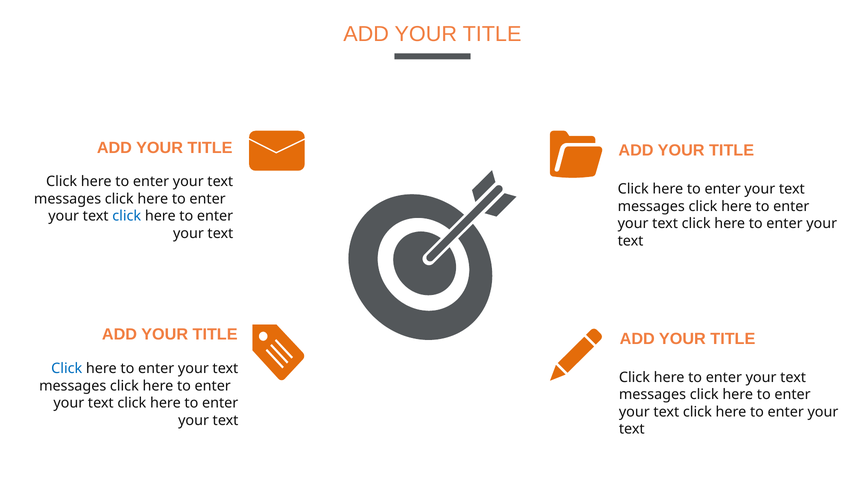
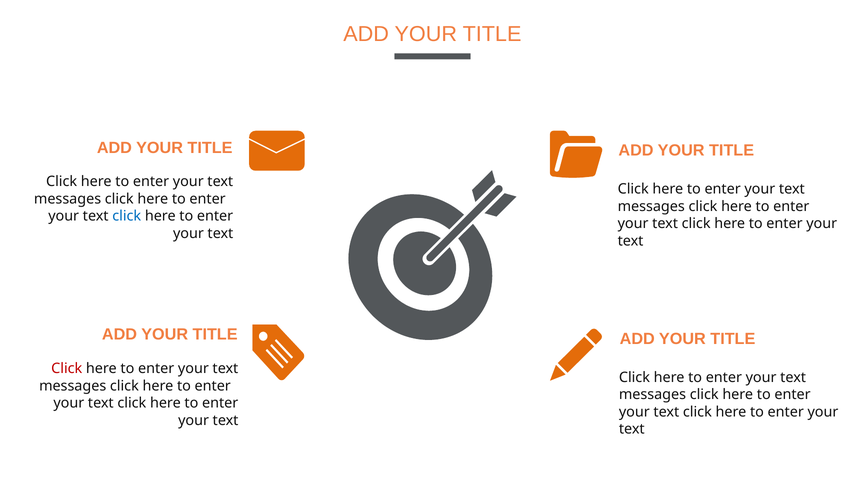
Click colour: blue -> red (67, 369)
